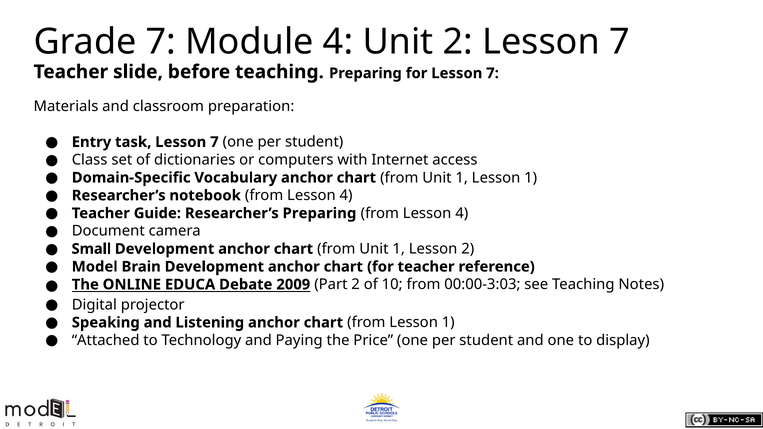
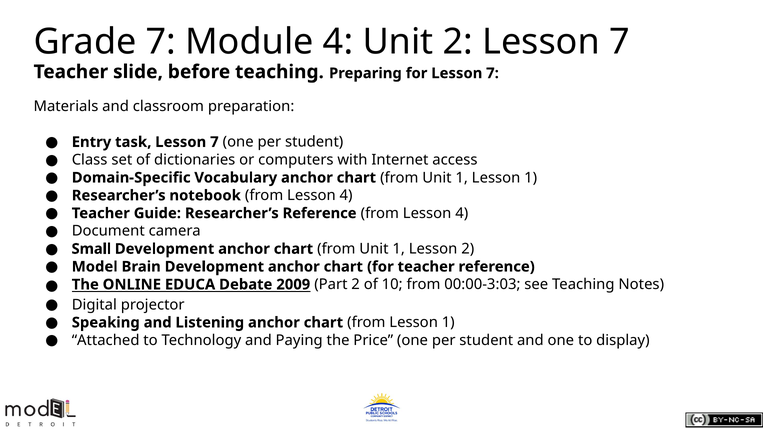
Researcher’s Preparing: Preparing -> Reference (320, 213)
